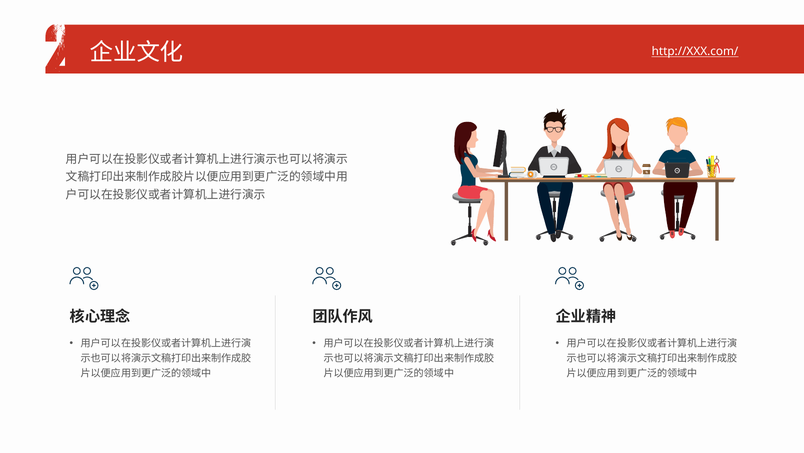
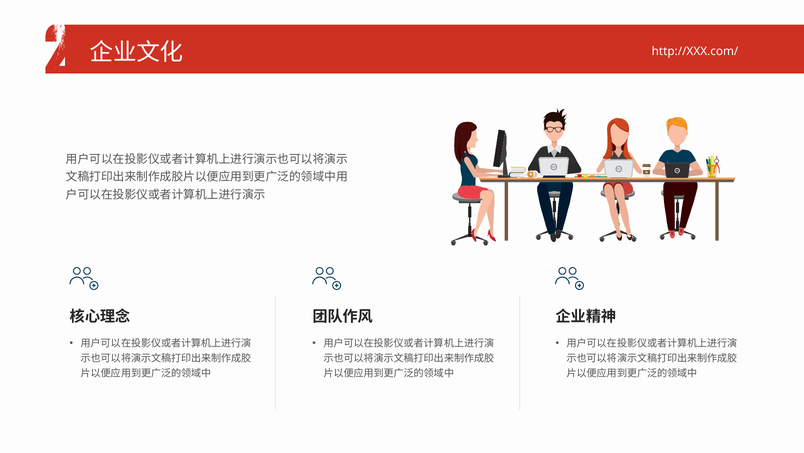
http://XXX.com/ underline: present -> none (695, 51)
